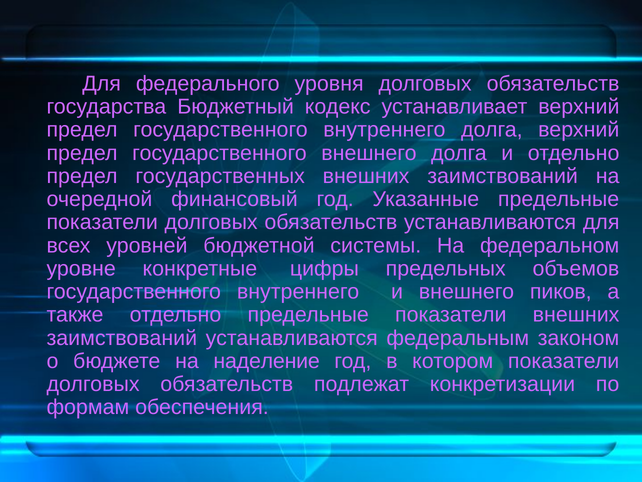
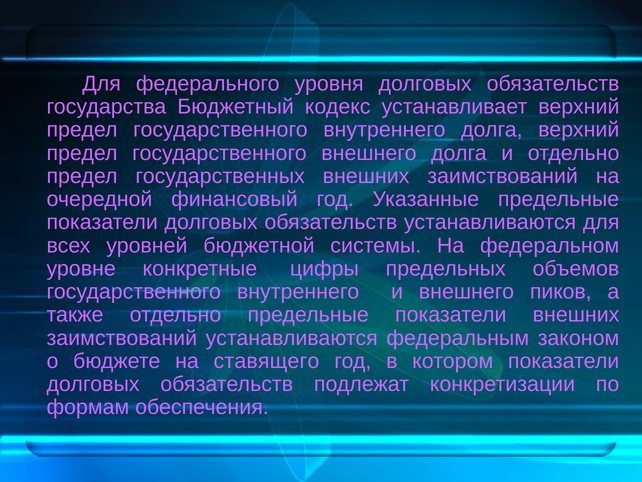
наделение: наделение -> ставящего (266, 361)
